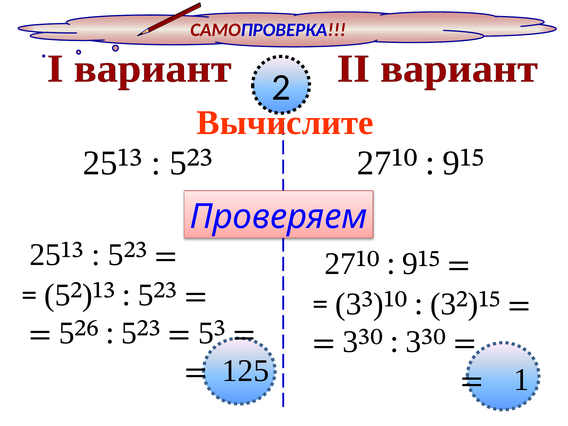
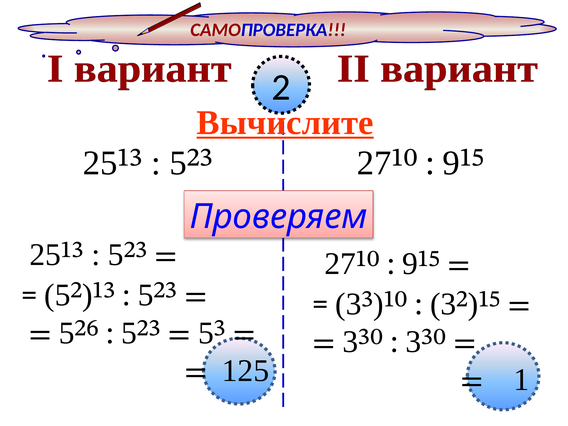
Вычислите underline: none -> present (285, 123)
